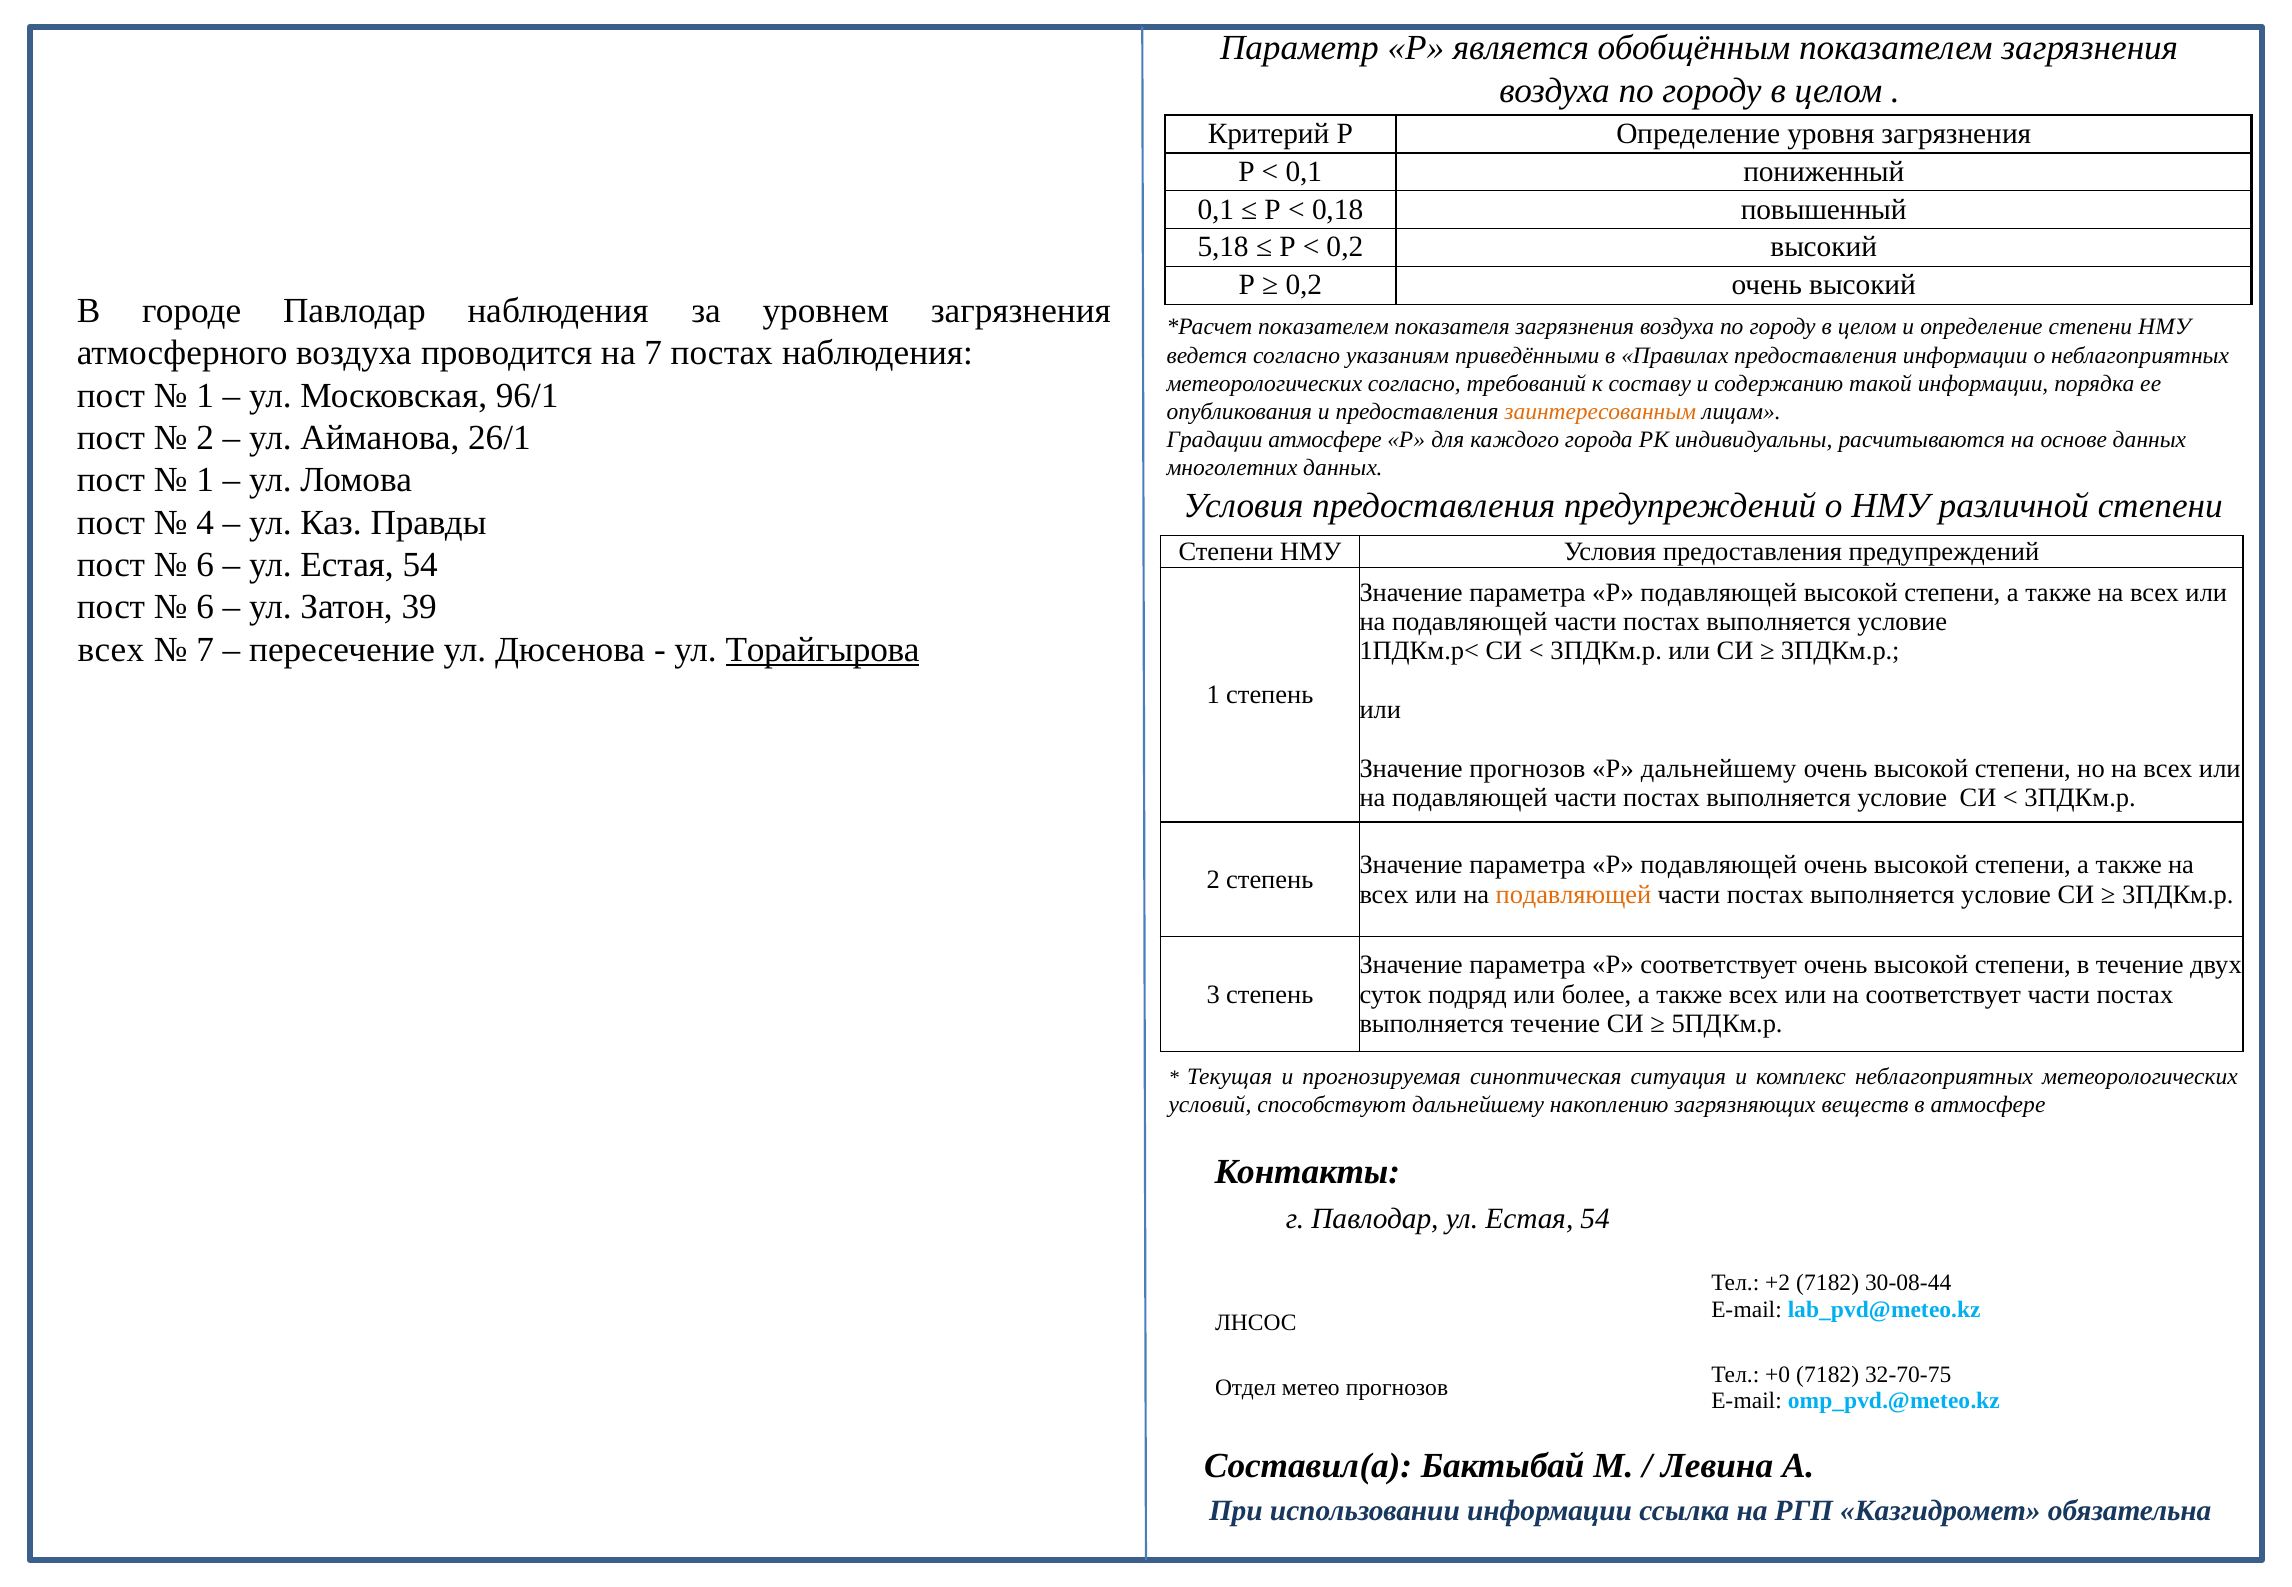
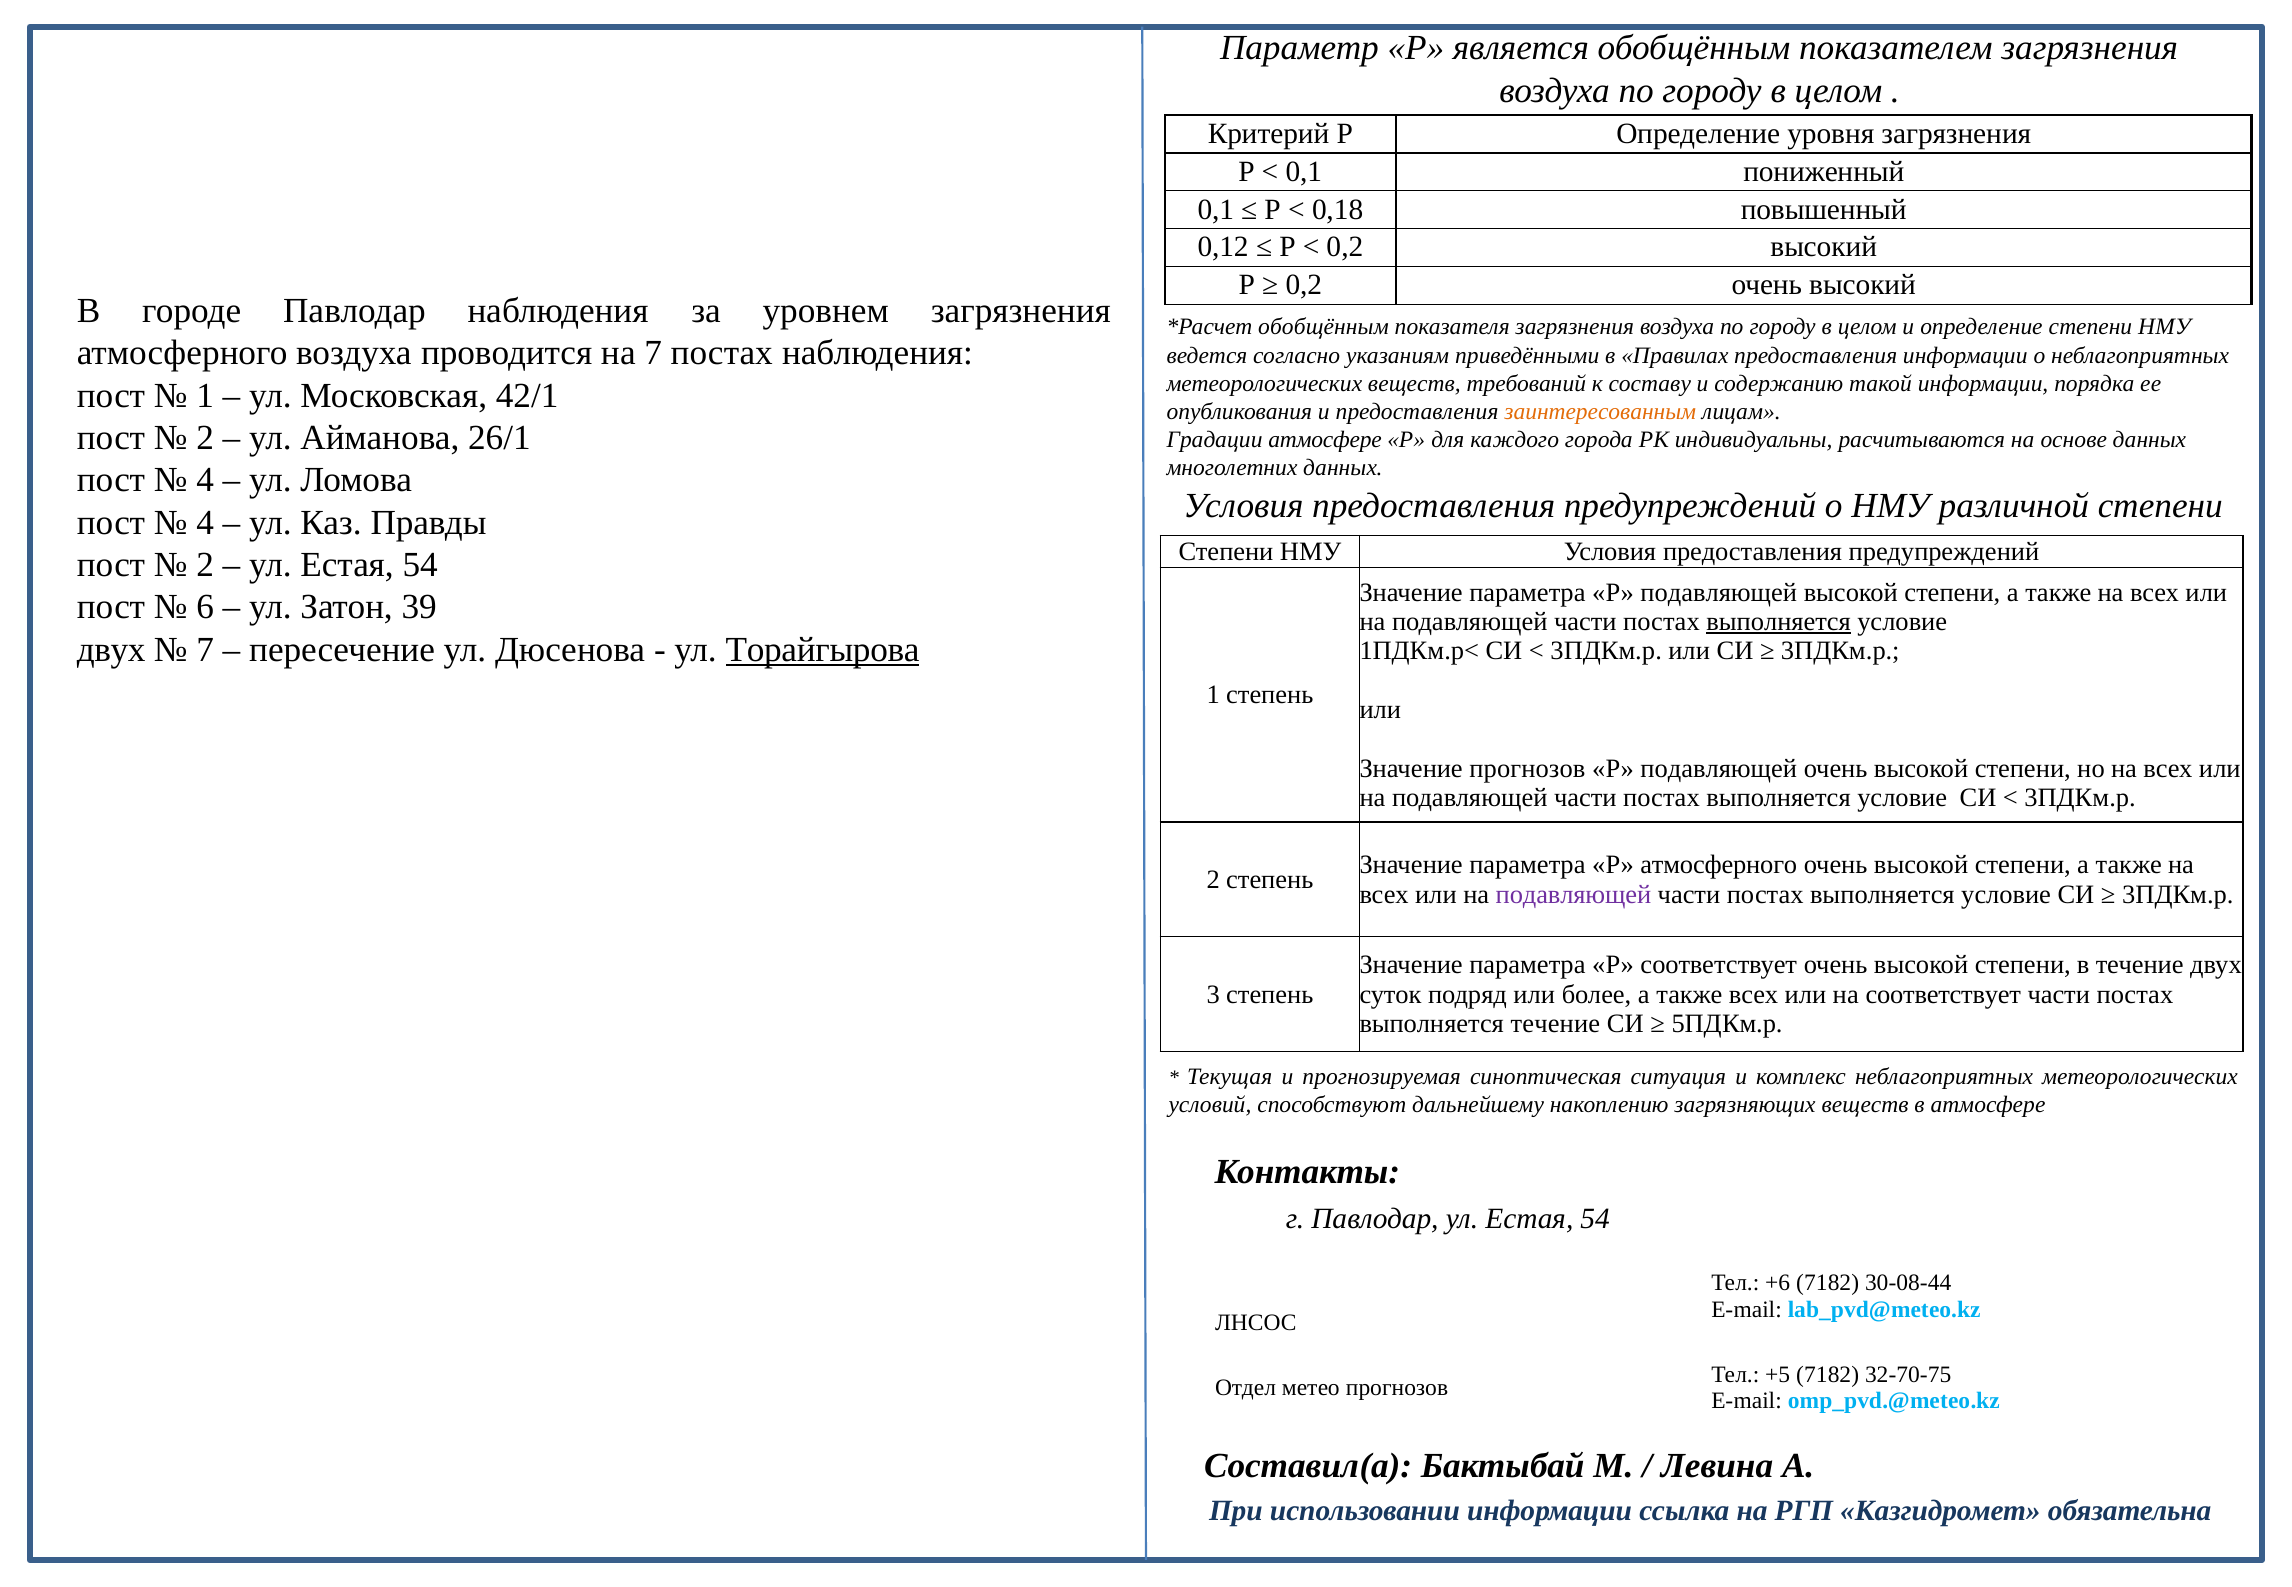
5,18: 5,18 -> 0,12 (1223, 247)
показателем: показателем -> обобщённым (1323, 327)
метеорологических согласно: согласно -> веществ (1414, 383)
96/1: 96/1 -> 42/1 (527, 395)
1: 1 -> 4 (205, 480)
6: 6 -> 2 (205, 565)
выполняется underline: none -> present (1779, 622)
всех: всех -> двух (111, 649)
дальнейшему: дальнейшему -> подавляющей (1719, 768)
подавляющей: подавляющей -> атмосферного (1719, 865)
подавляющей colour: orange -> purple (1573, 894)
+2: +2 -> +6 (1778, 1283)
+0: +0 -> +5 (1778, 1375)
